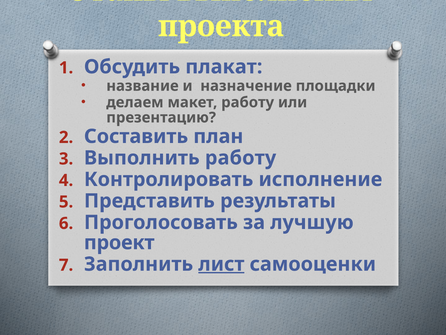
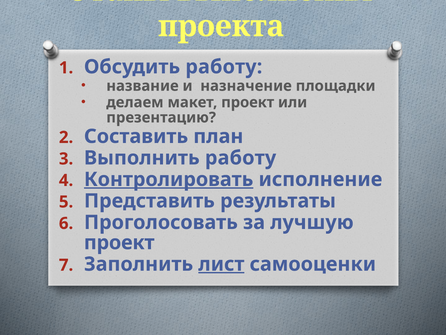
Обсудить плакат: плакат -> работу (224, 67)
макет работу: работу -> проект (248, 102)
Контролировать underline: none -> present (169, 179)
